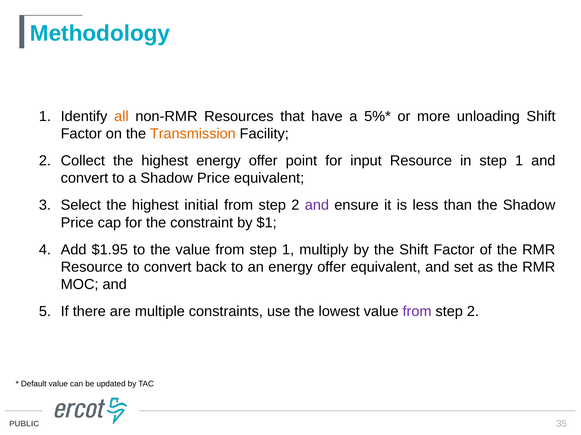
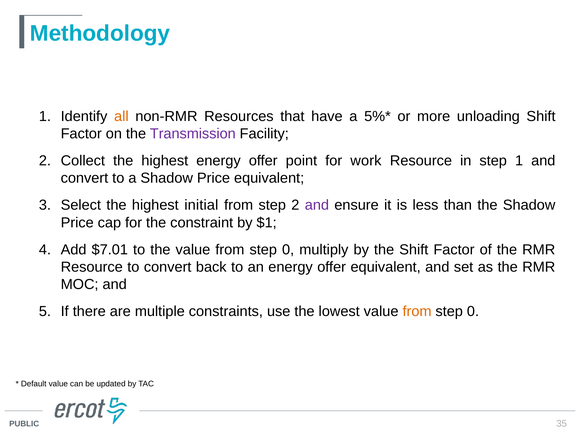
Transmission colour: orange -> purple (193, 134)
input: input -> work (366, 161)
$1.95: $1.95 -> $7.01 (110, 250)
1: 1 -> 0 (288, 250)
from colour: purple -> orange (417, 312)
2: 2 -> 0 (473, 312)
